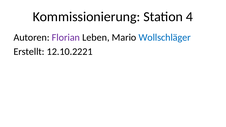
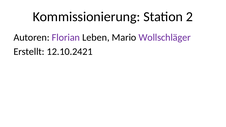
4: 4 -> 2 (189, 17)
Wollschläger colour: blue -> purple (165, 38)
12.10.2221: 12.10.2221 -> 12.10.2421 (70, 52)
